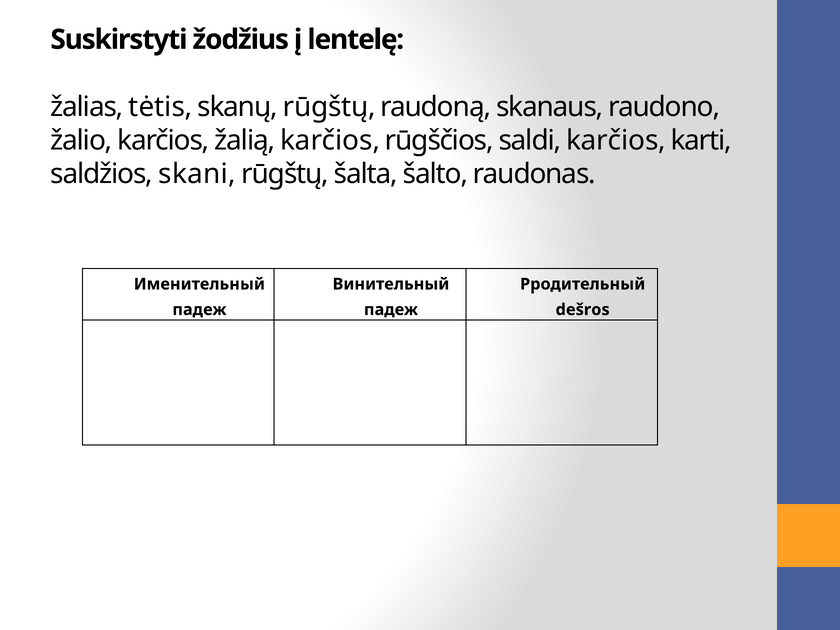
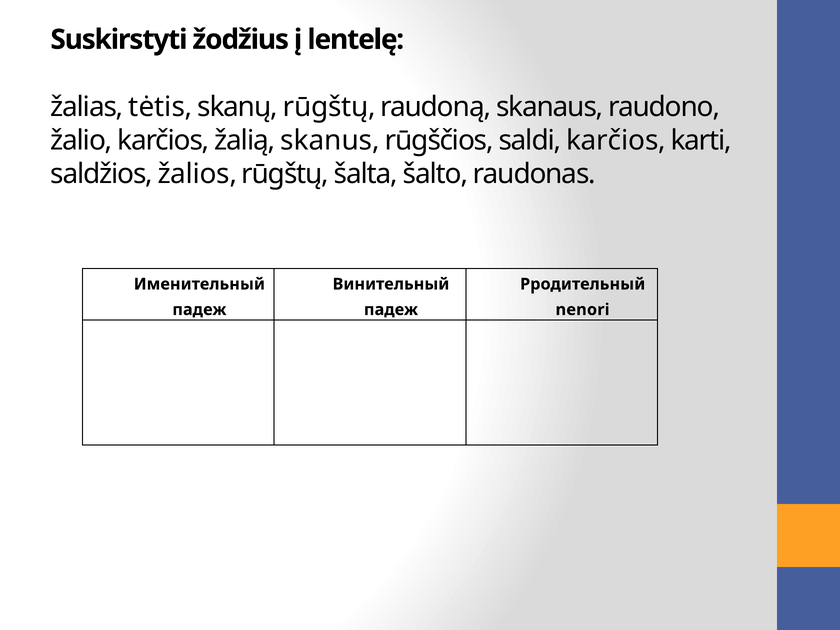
žalią karčios: karčios -> skanus (330, 140)
skani: skani -> žalios (197, 174)
dešros: dešros -> nenori (583, 310)
